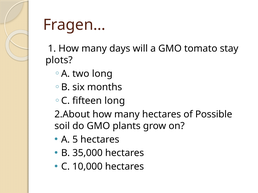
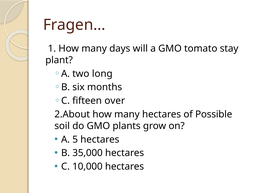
plots: plots -> plant (59, 60)
fifteen long: long -> over (115, 101)
